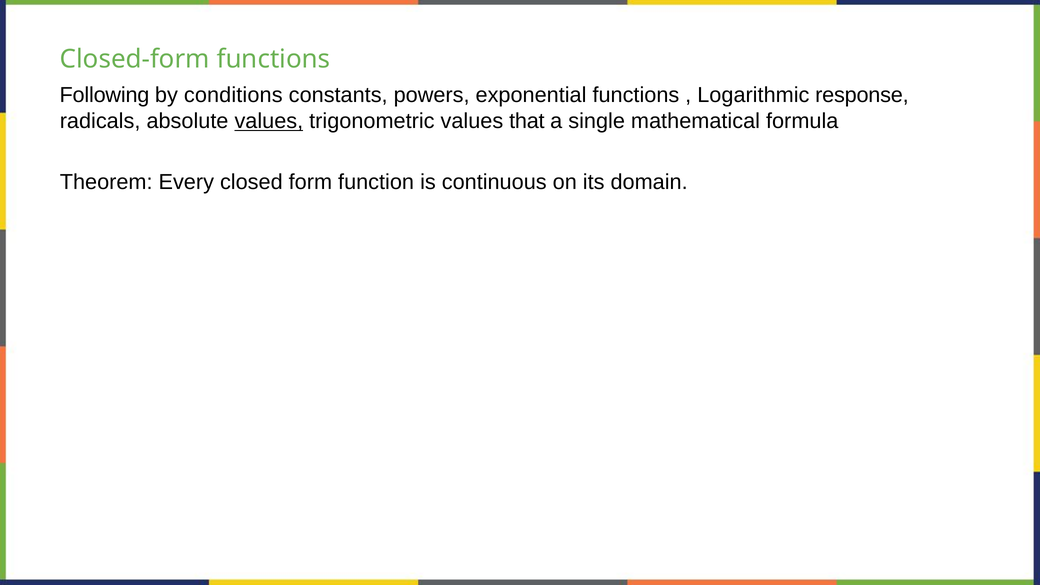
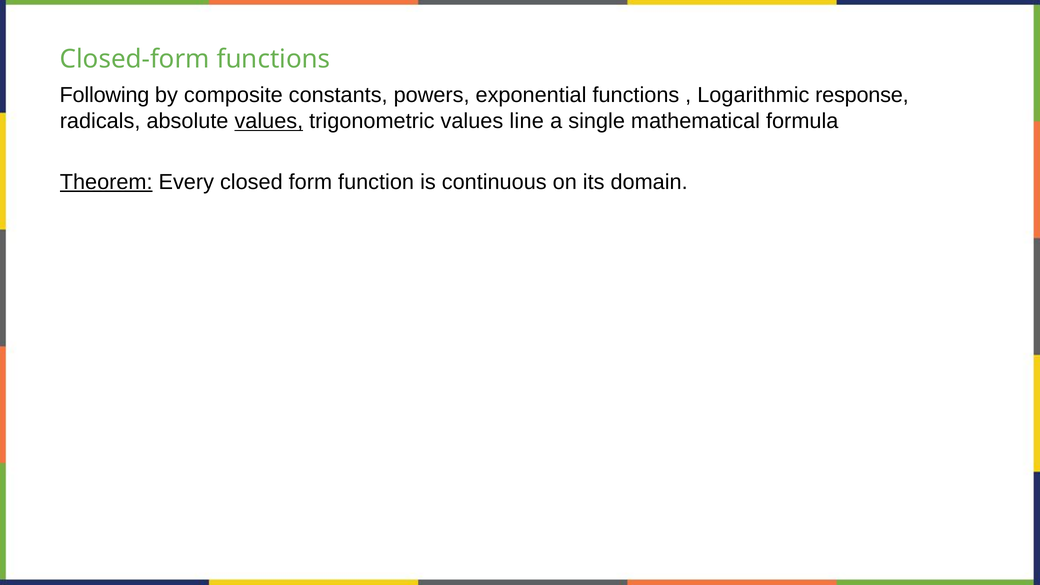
conditions: conditions -> composite (233, 95)
that: that -> line (527, 121)
Theorem underline: none -> present (106, 182)
